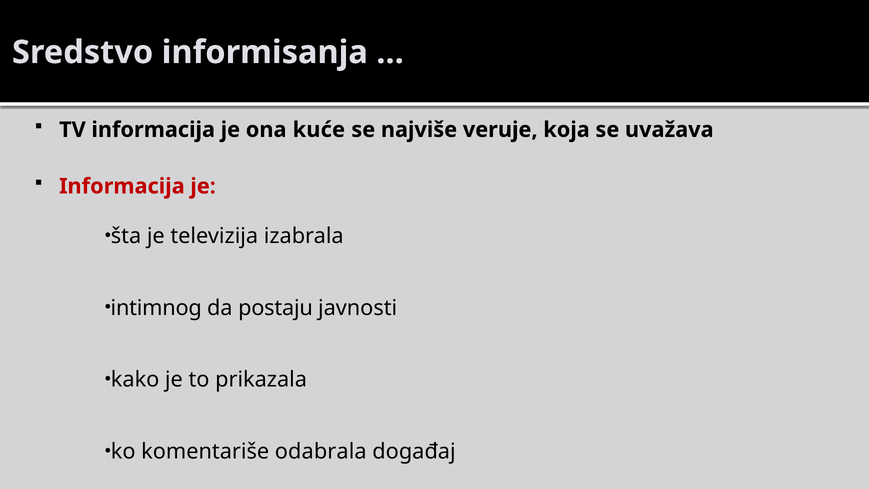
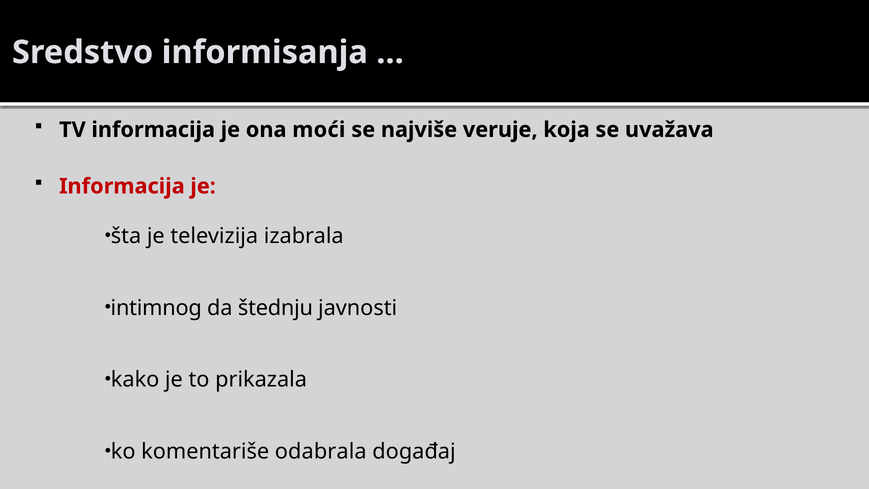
kuće: kuće -> moći (319, 130)
postaju: postaju -> štednju (275, 308)
